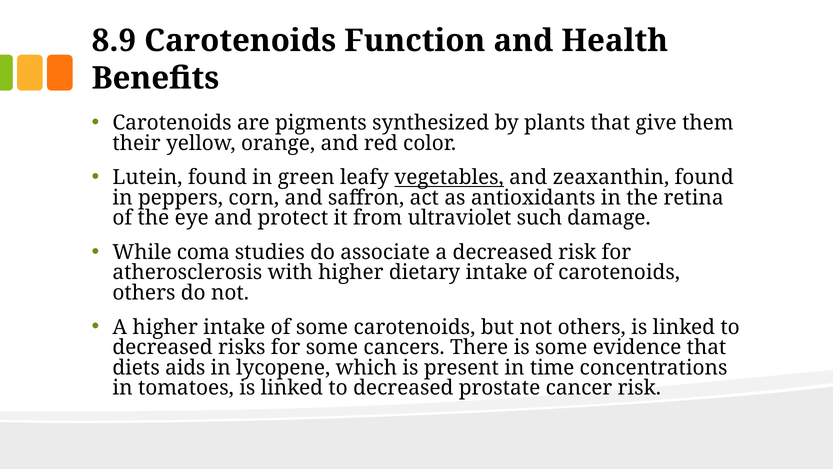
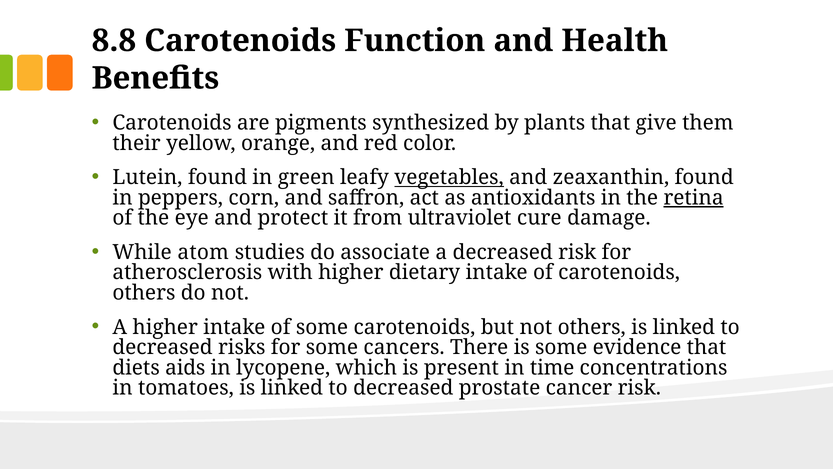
8.9: 8.9 -> 8.8 (114, 41)
retina underline: none -> present (694, 198)
such: such -> cure (539, 218)
coma: coma -> atom (203, 252)
